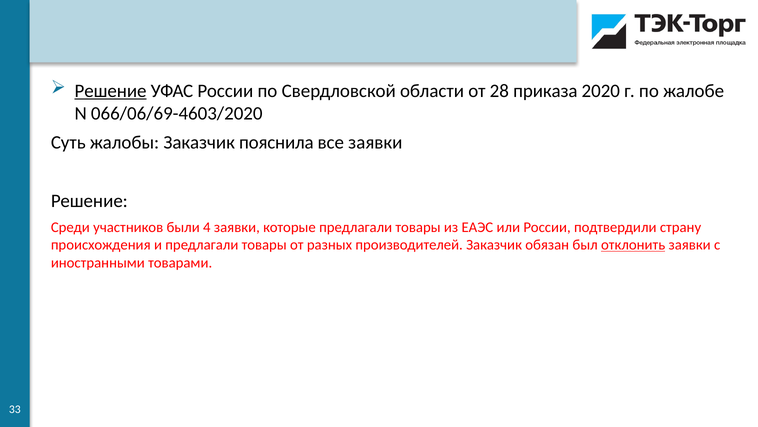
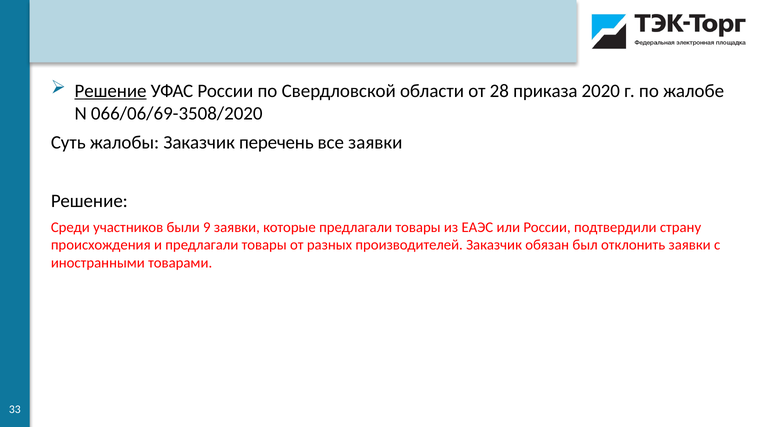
066/06/69-4603/2020: 066/06/69-4603/2020 -> 066/06/69-3508/2020 (177, 113)
пояснила: пояснила -> перечень (276, 143)
4: 4 -> 9 (207, 227)
отклонить underline: present -> none (633, 245)
